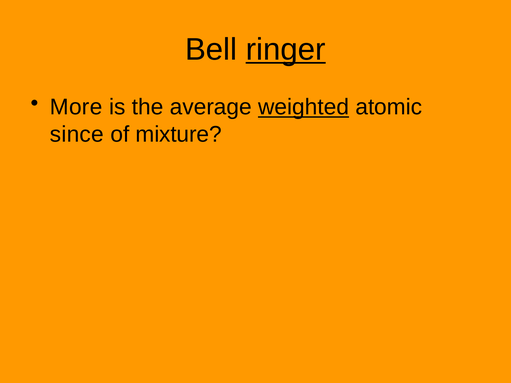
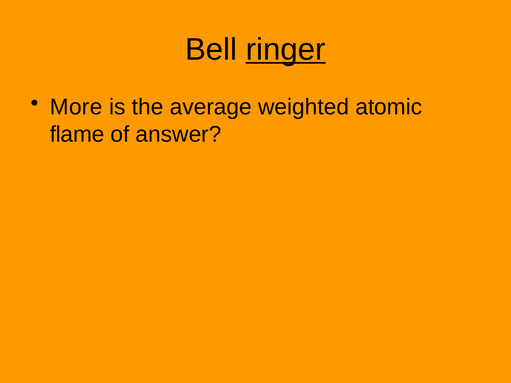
weighted underline: present -> none (304, 107)
since: since -> flame (77, 134)
mixture: mixture -> answer (179, 134)
